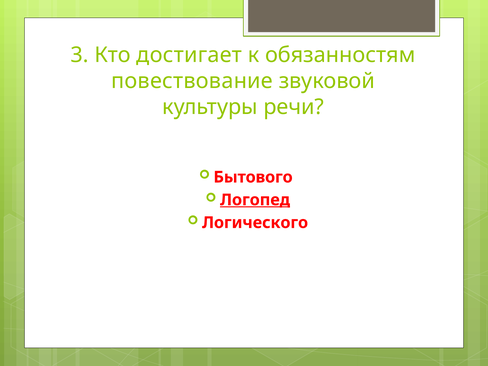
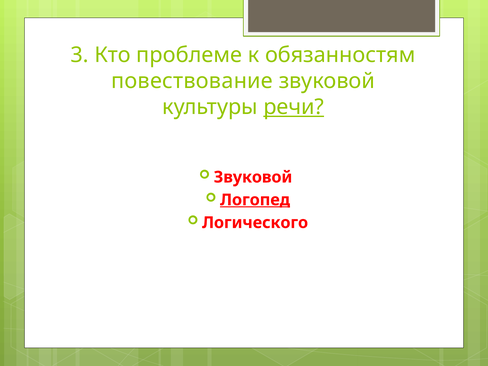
достигает: достигает -> проблеме (189, 55)
речи underline: none -> present (294, 107)
Бытового: Бытового -> Звуковой (253, 177)
